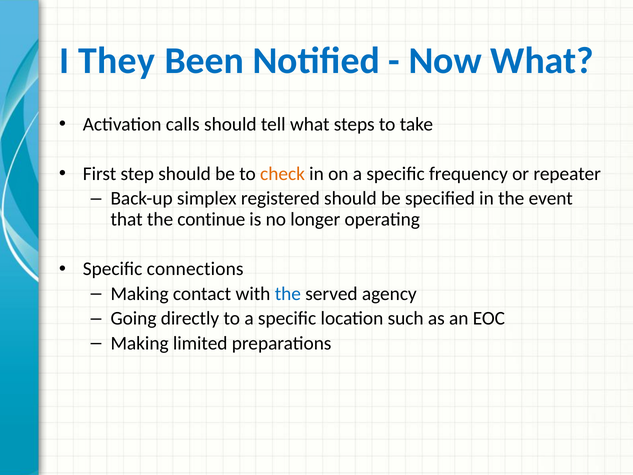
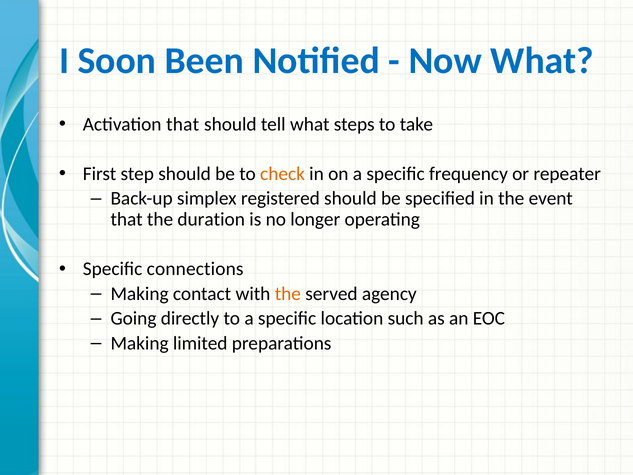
They: They -> Soon (117, 61)
Activation calls: calls -> that (183, 124)
continue: continue -> duration (211, 219)
the colour: blue -> orange (288, 294)
